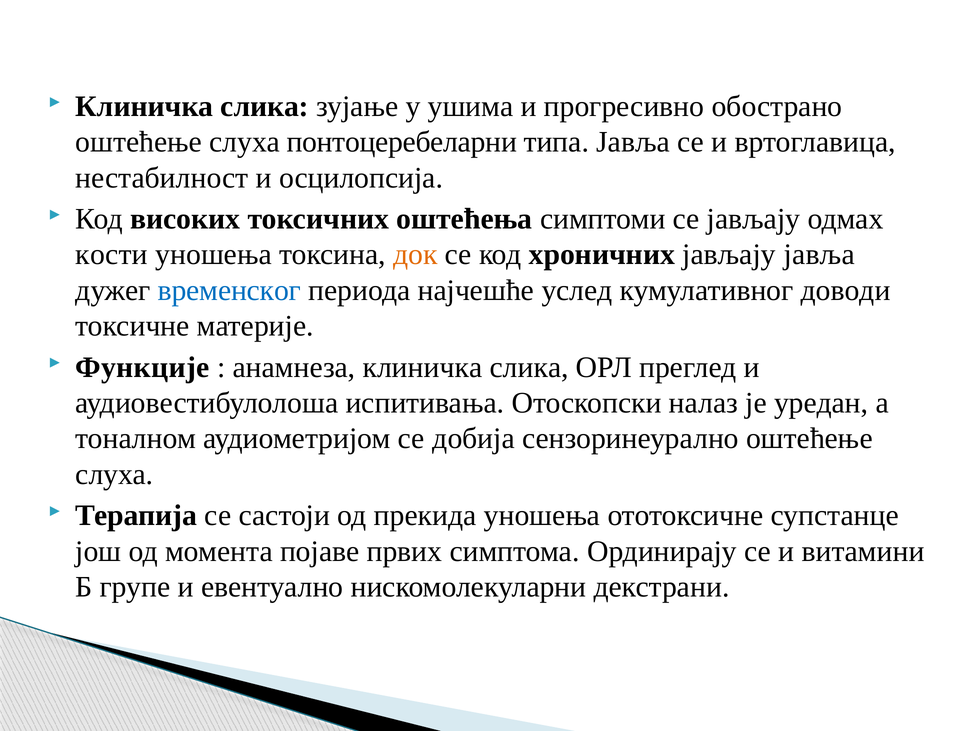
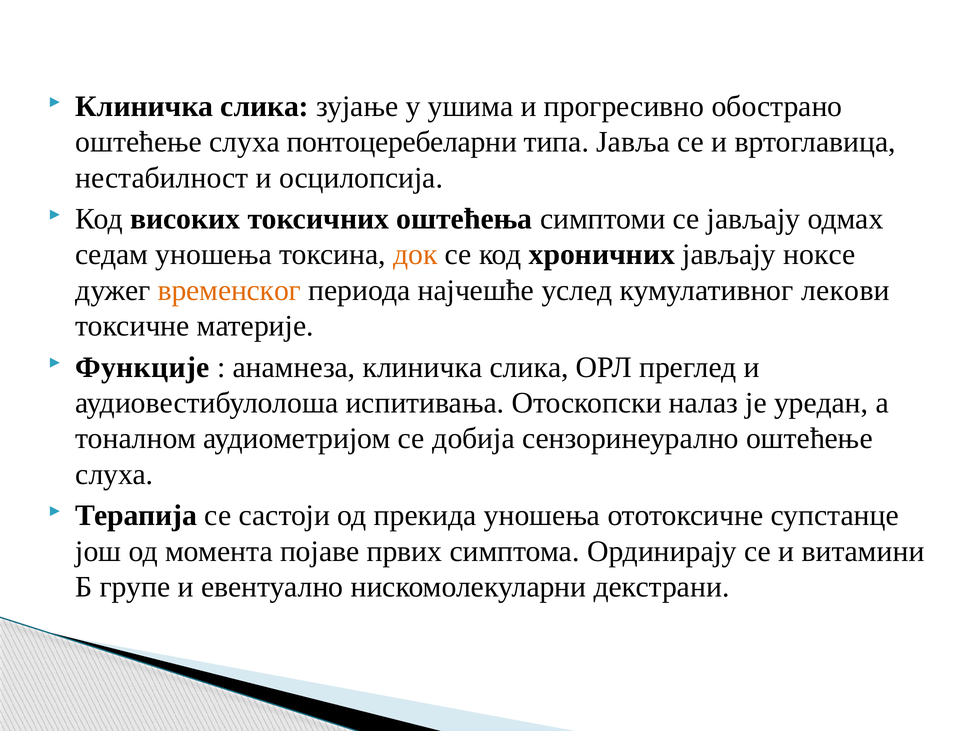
кости: кости -> седам (112, 254)
јављају јавља: јавља -> ноксе (819, 254)
временског colour: blue -> orange (229, 290)
доводи: доводи -> лекови (845, 290)
